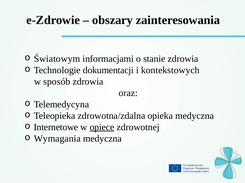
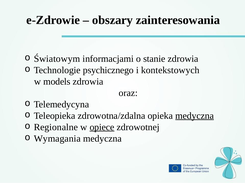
dokumentacji: dokumentacji -> psychicznego (108, 70)
sposób: sposób -> models (57, 82)
medyczna underline: none -> present (195, 116)
Internetowe: Internetowe -> Regionalne (56, 128)
